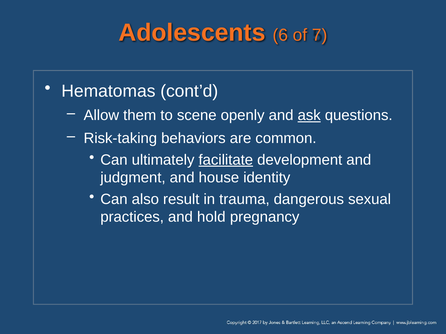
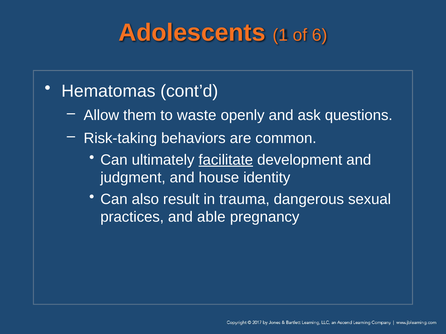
6: 6 -> 1 (280, 35)
7: 7 -> 6 (320, 35)
scene: scene -> waste (197, 116)
ask underline: present -> none (309, 116)
hold: hold -> able (211, 217)
